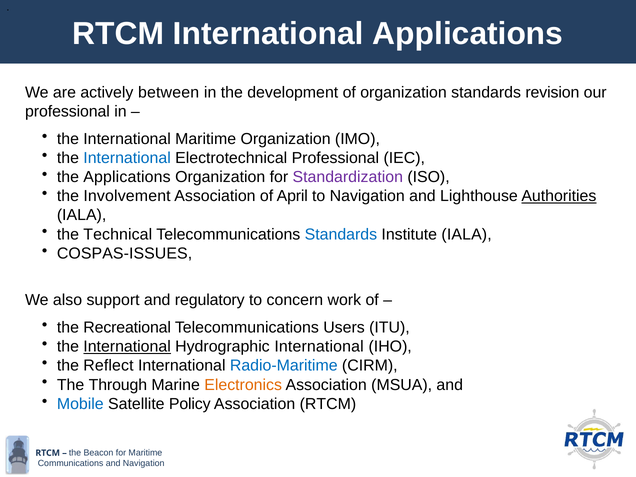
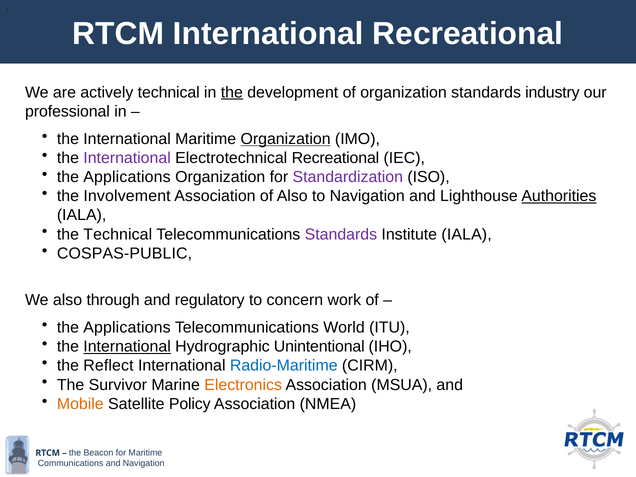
International Applications: Applications -> Recreational (468, 34)
actively between: between -> technical (169, 92)
the underline: none -> present (232, 92)
revision: revision -> industry (552, 92)
Organization underline: none -> present (286, 139)
International colour: blue -> purple (127, 158)
Electrotechnical Professional: Professional -> Recreational (335, 158)
of April: April -> Also (292, 196)
Standards colour: blue -> purple (341, 234)
COSPAS-ISSUES: COSPAS-ISSUES -> COSPAS-PUBLIC (125, 253)
support: support -> through (113, 300)
Recreational: Recreational -> Applications (127, 328)
Users: Users -> World (344, 328)
Hydrographic International: International -> Unintentional (319, 347)
Through: Through -> Survivor (118, 385)
Mobile colour: blue -> orange (80, 404)
Association RTCM: RTCM -> NMEA (328, 404)
